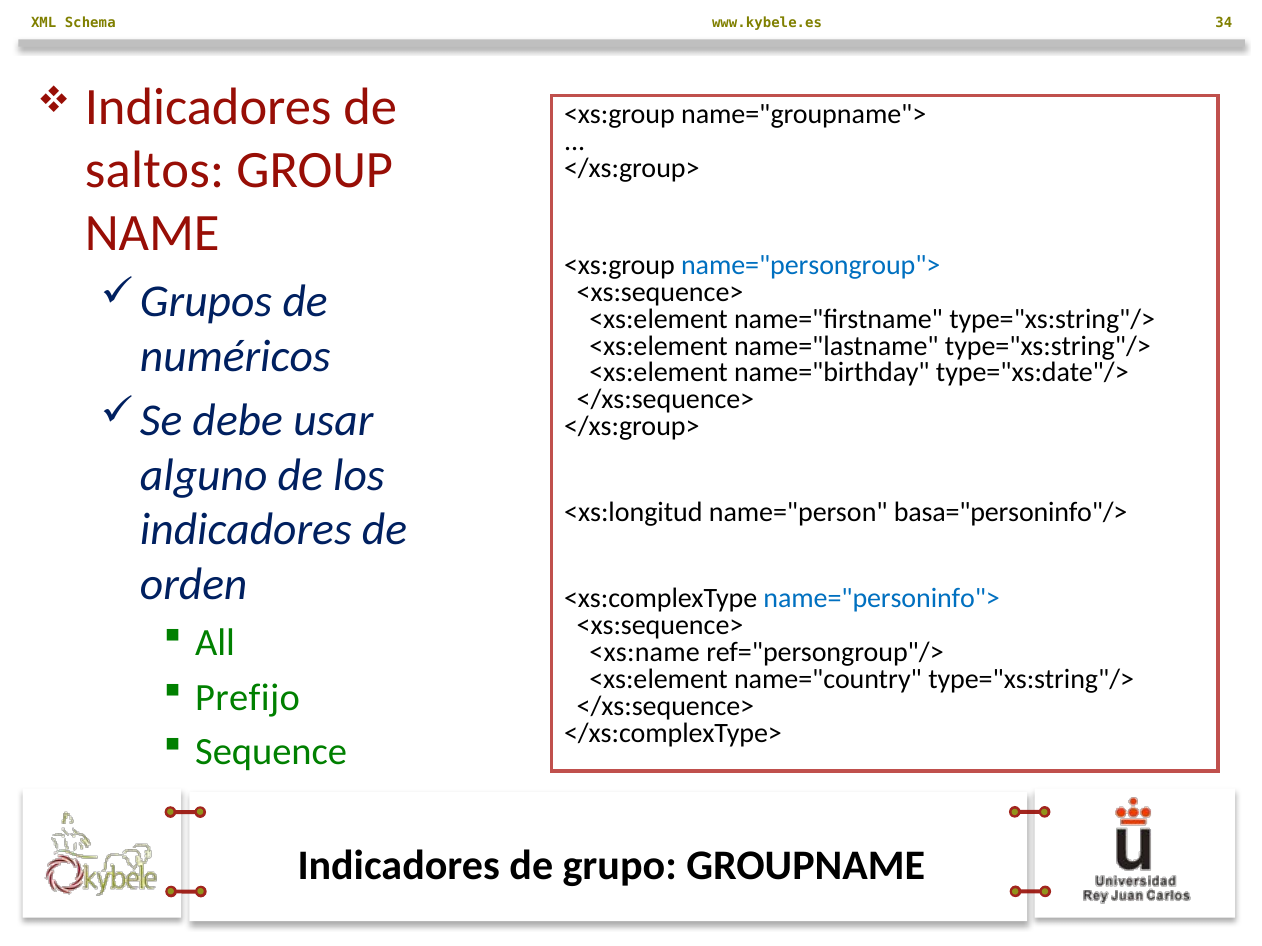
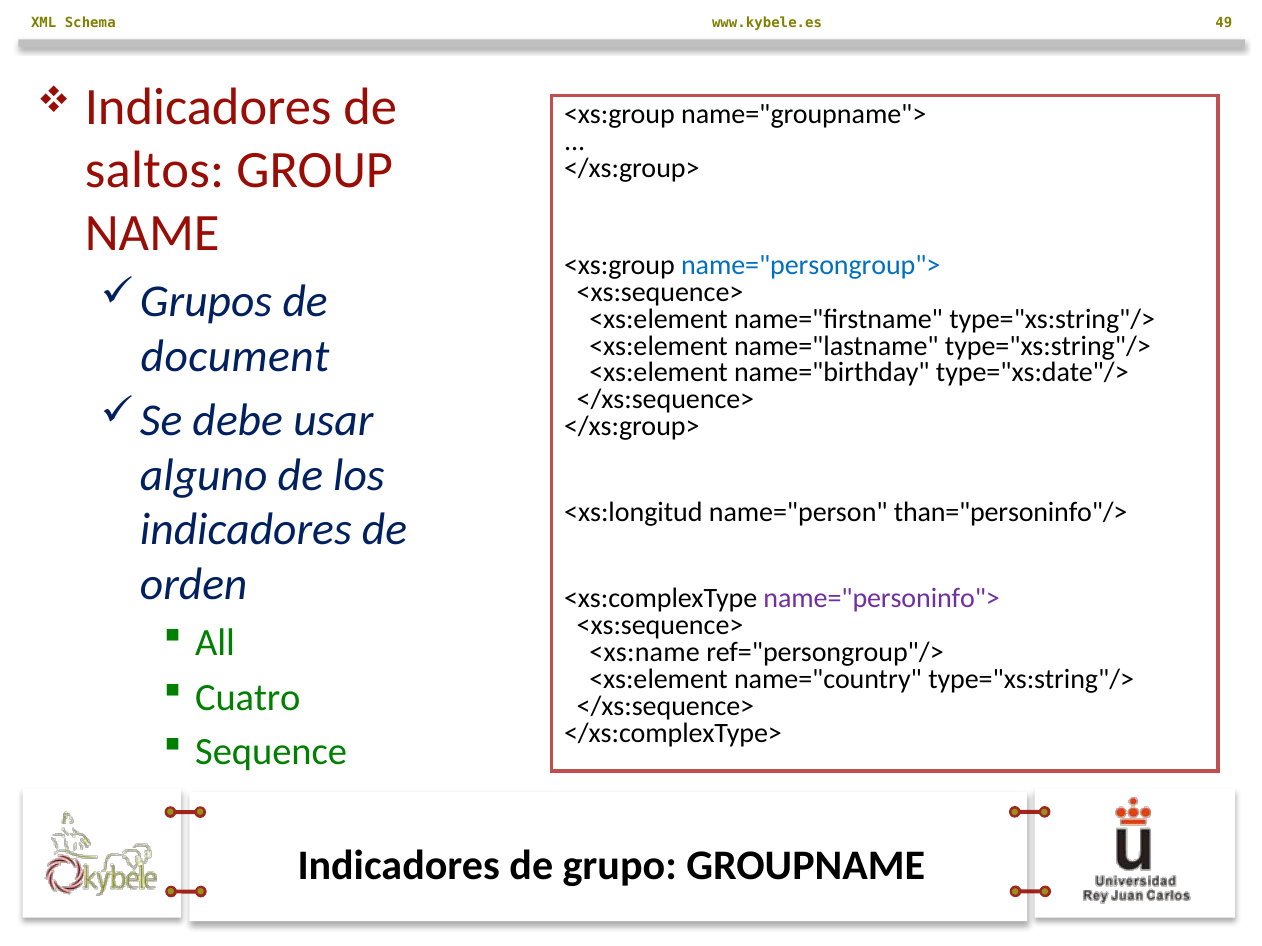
34: 34 -> 49 (1224, 23)
numéricos: numéricos -> document (235, 356)
basa="personinfo"/>: basa="personinfo"/> -> than="personinfo"/> (1011, 513)
name="personinfo"> colour: blue -> purple (882, 599)
Prefijo: Prefijo -> Cuatro (248, 698)
